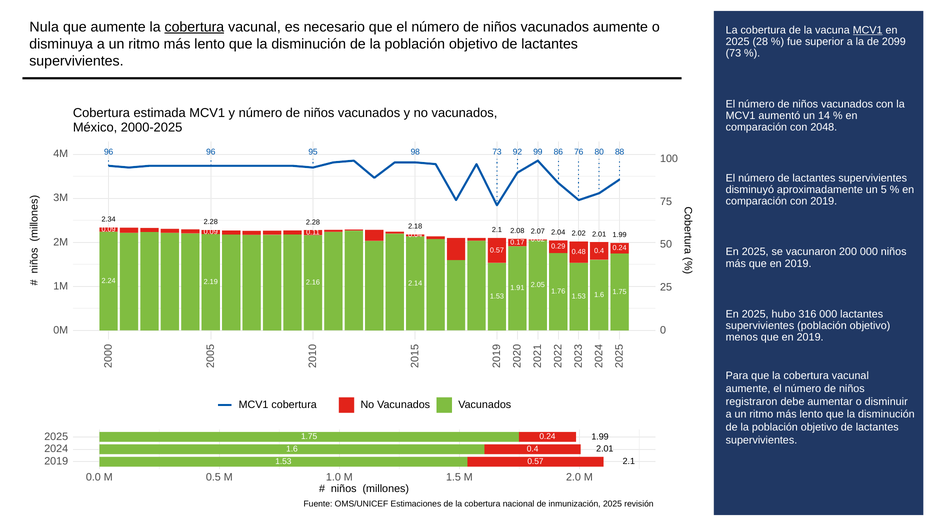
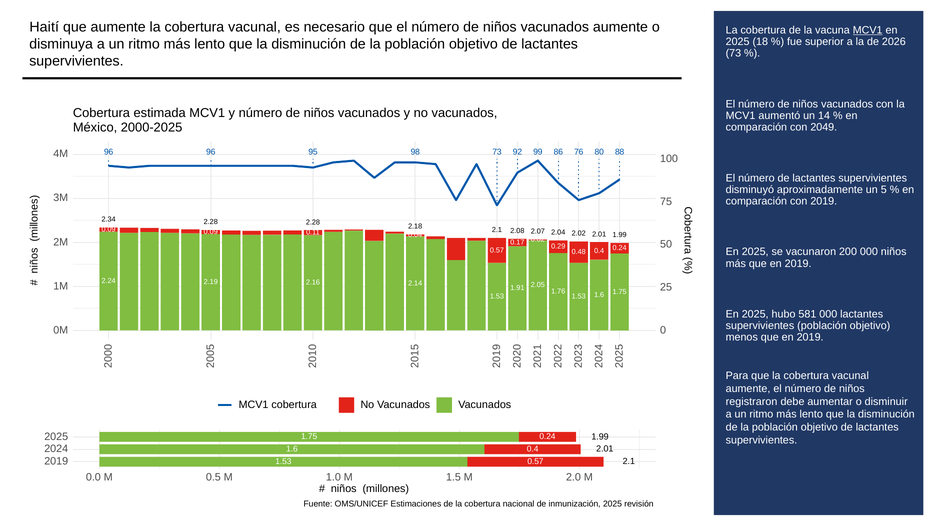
Nula: Nula -> Haití (44, 27)
cobertura underline: present -> none (194, 27)
28: 28 -> 18 (760, 42)
2099: 2099 -> 2026 (894, 42)
2048: 2048 -> 2049 (824, 127)
316: 316 -> 581 (807, 314)
